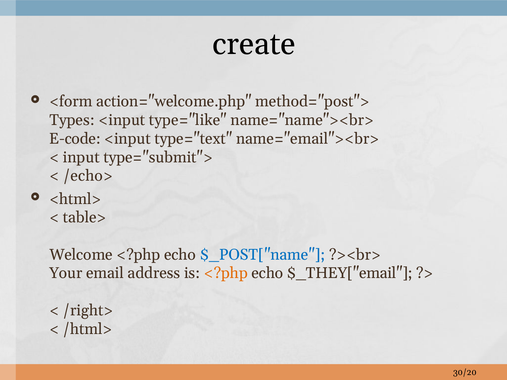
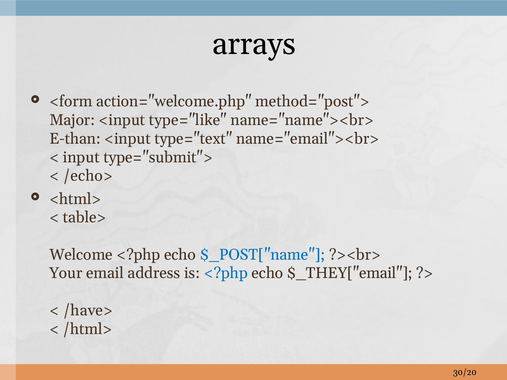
create: create -> arrays (254, 44)
Types: Types -> Major (72, 120)
E-code: E-code -> E-than (75, 139)
<?php colour: orange -> blue (226, 273)
/right>: /right> -> /have> (88, 311)
